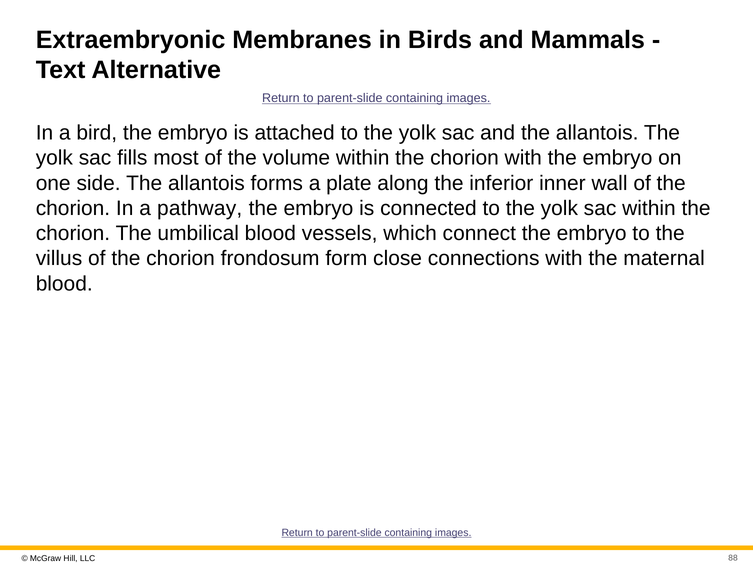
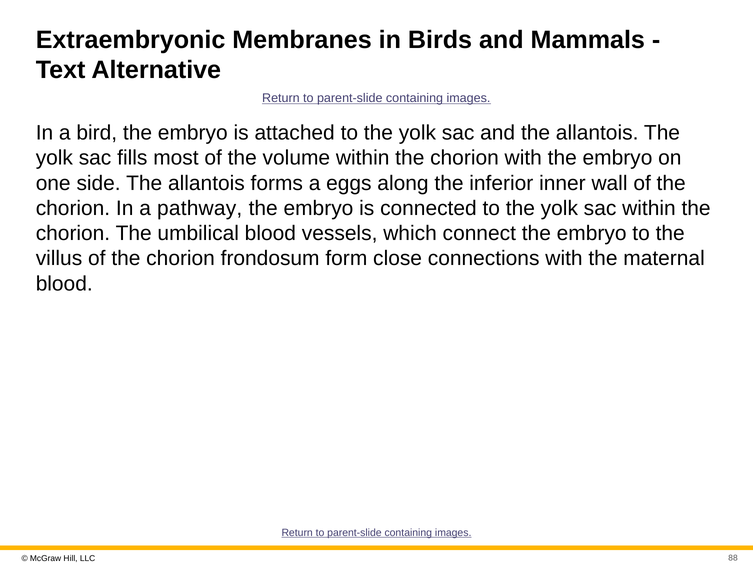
plate: plate -> eggs (349, 183)
